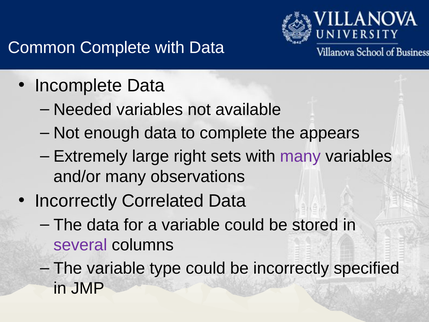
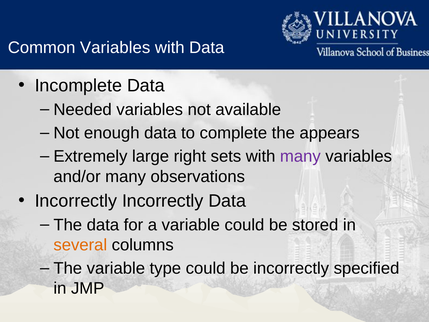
Common Complete: Complete -> Variables (115, 48)
Incorrectly Correlated: Correlated -> Incorrectly (163, 201)
several colour: purple -> orange (80, 245)
